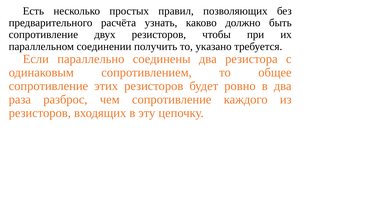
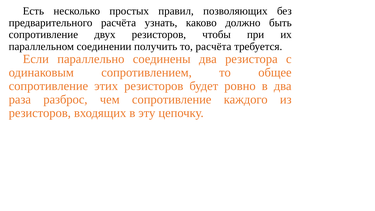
то указано: указано -> расчёта (213, 46)
